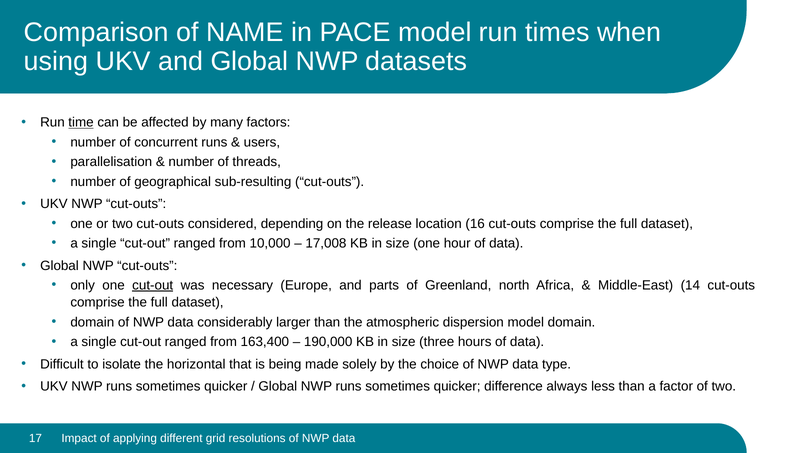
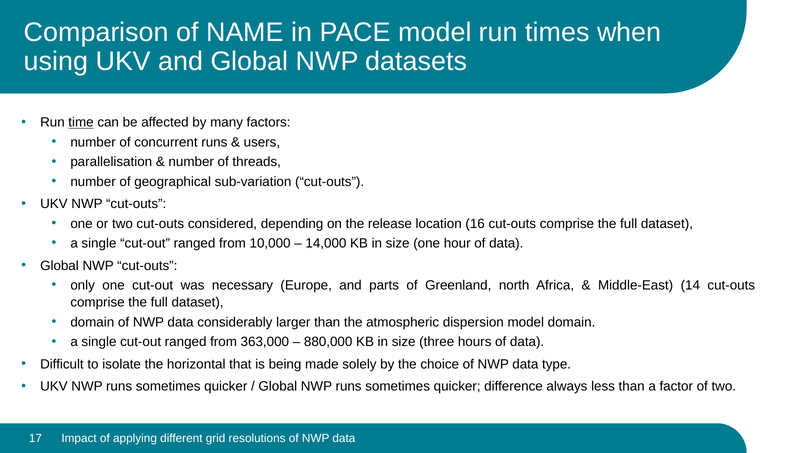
sub-resulting: sub-resulting -> sub-variation (253, 182)
17,008: 17,008 -> 14,000 (326, 244)
cut-out underline: present -> none (153, 286)
163,400: 163,400 -> 363,000 (265, 342)
190,000: 190,000 -> 880,000 (328, 342)
